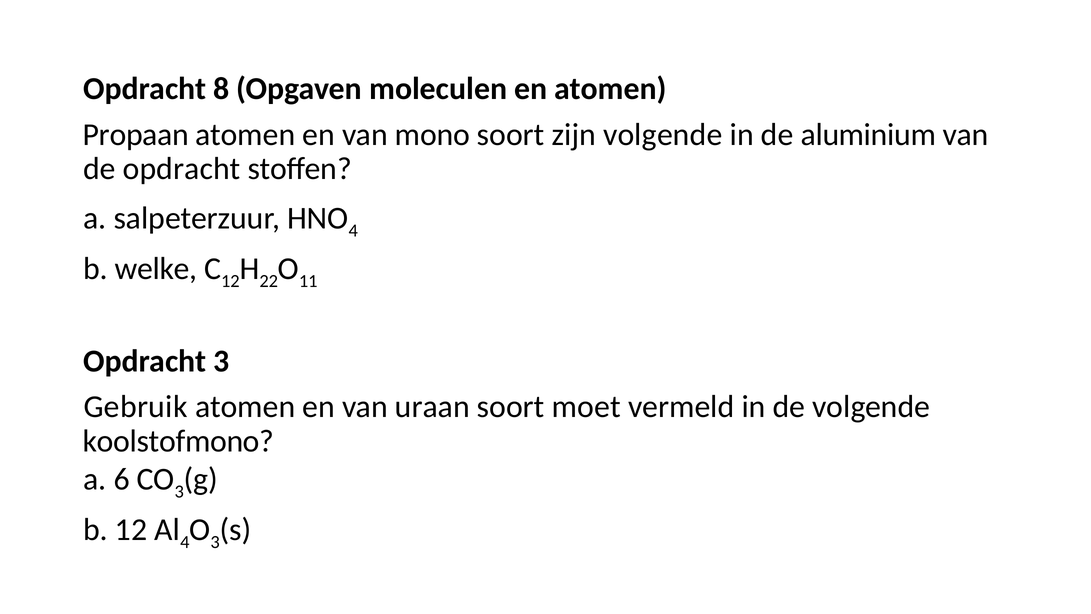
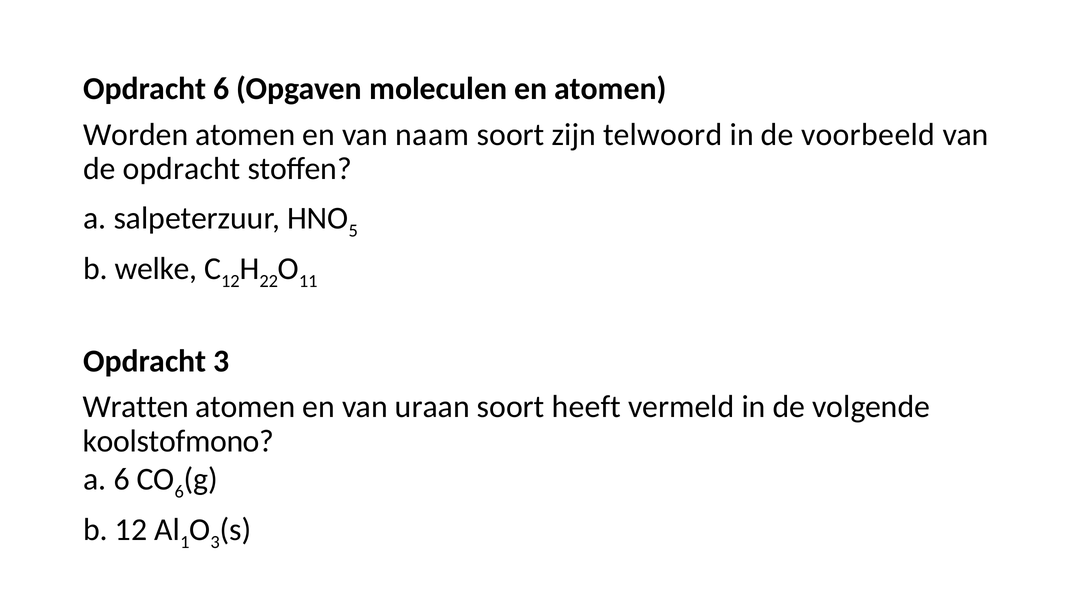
Opdracht 8: 8 -> 6 (221, 89)
Propaan: Propaan -> Worden (136, 135)
mono: mono -> naam (432, 135)
zijn volgende: volgende -> telwoord (663, 135)
aluminium: aluminium -> voorbeeld (868, 135)
4: 4 -> 5 (353, 231)
Gebruik: Gebruik -> Wratten (136, 407)
moet: moet -> heeft (586, 407)
3: 3 -> 6 (179, 491)
4: 4 -> 1 (185, 542)
